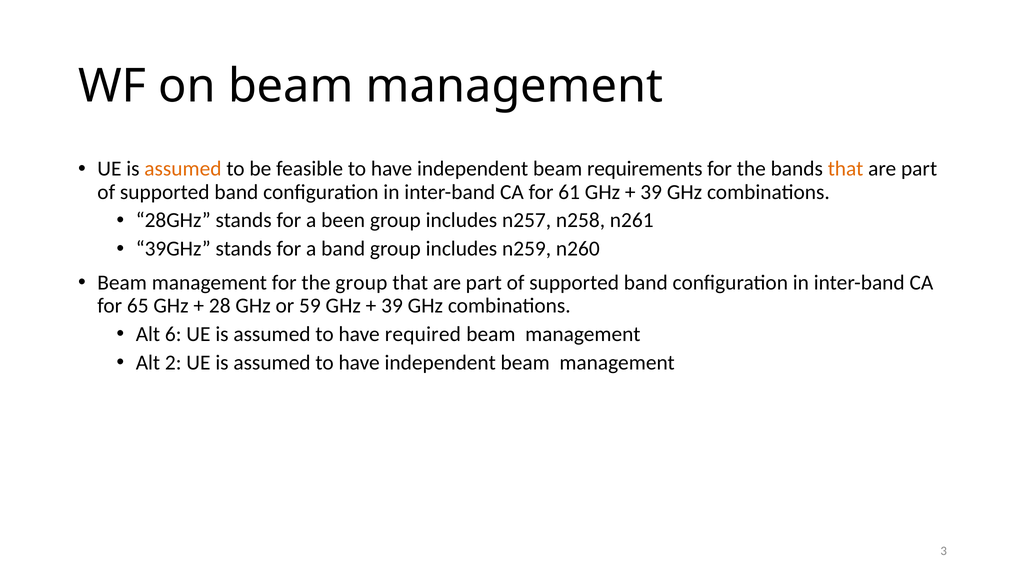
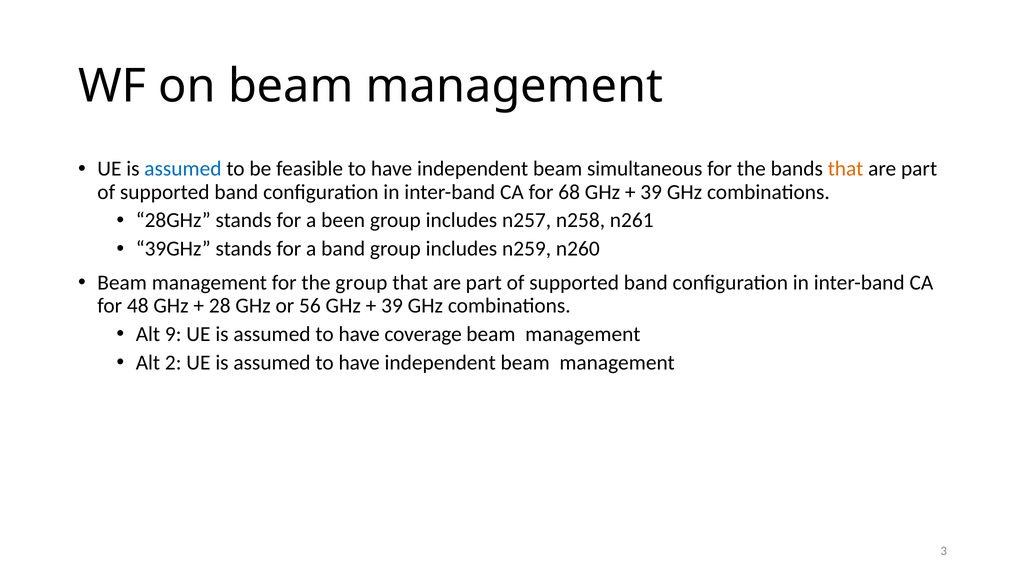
assumed colour: orange -> blue (183, 169)
requirements: requirements -> simultaneous (645, 169)
61: 61 -> 68 (569, 192)
65: 65 -> 48 (138, 306)
59: 59 -> 56 (310, 306)
6: 6 -> 9 (173, 334)
required: required -> coverage (423, 334)
